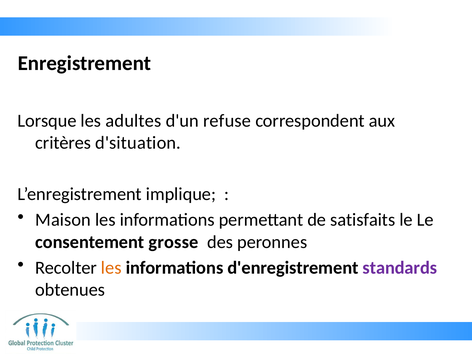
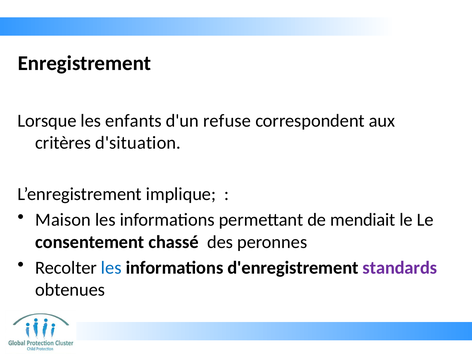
adultes: adultes -> enfants (134, 121)
satisfaits: satisfaits -> mendiait (363, 220)
grosse: grosse -> chassé (174, 242)
les colour: orange -> blue (111, 268)
